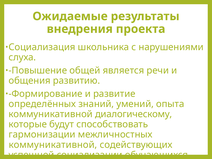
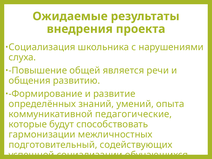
диалогическому: диалогическому -> педагогические (134, 114)
коммуникативной: коммуникативной -> подготовительный (53, 145)
